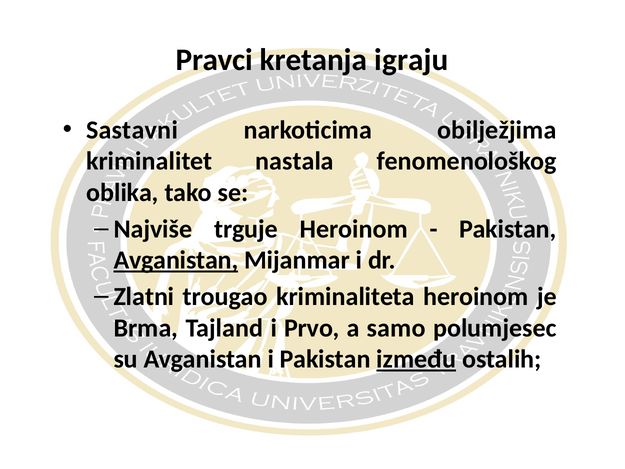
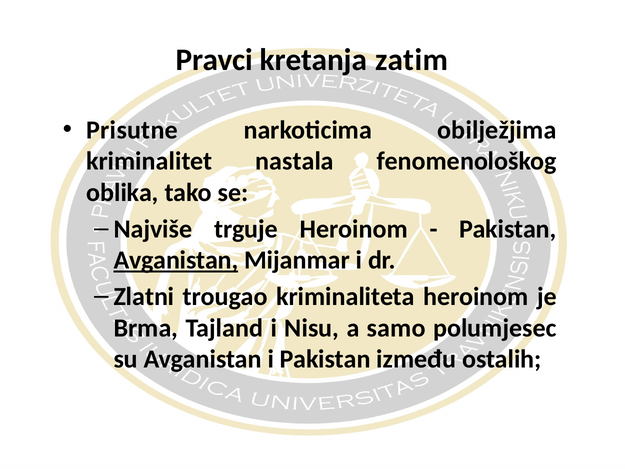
igraju: igraju -> zatim (411, 60)
Sastavni: Sastavni -> Prisutne (132, 130)
Prvo: Prvo -> Nisu (312, 328)
između underline: present -> none (416, 359)
